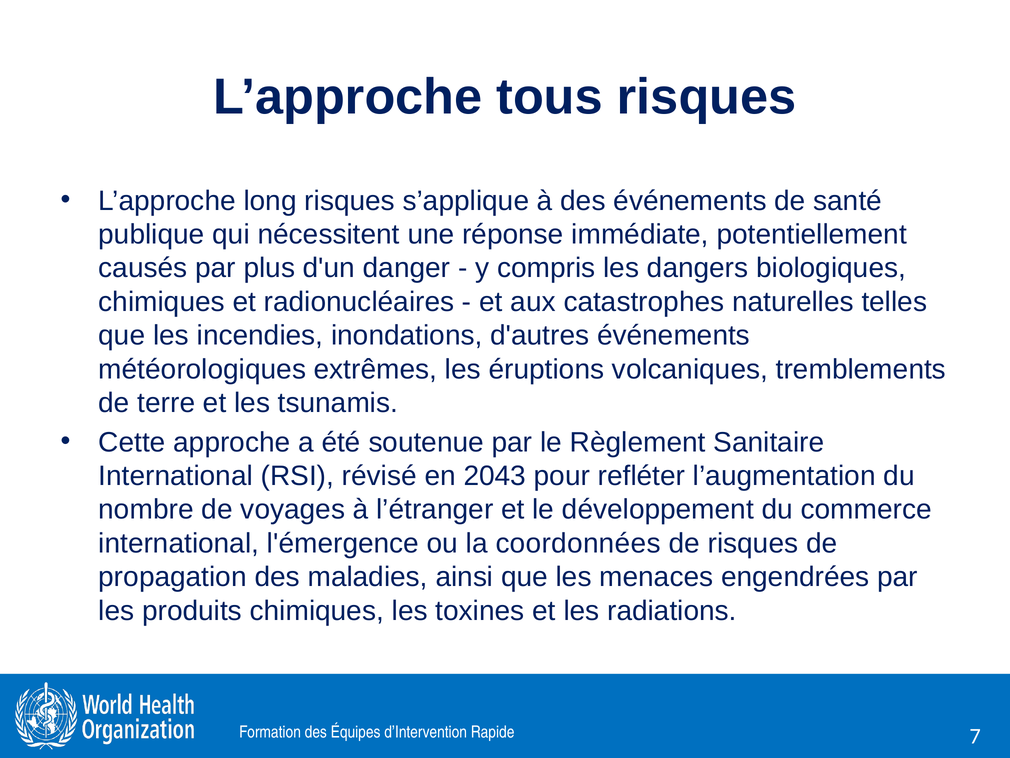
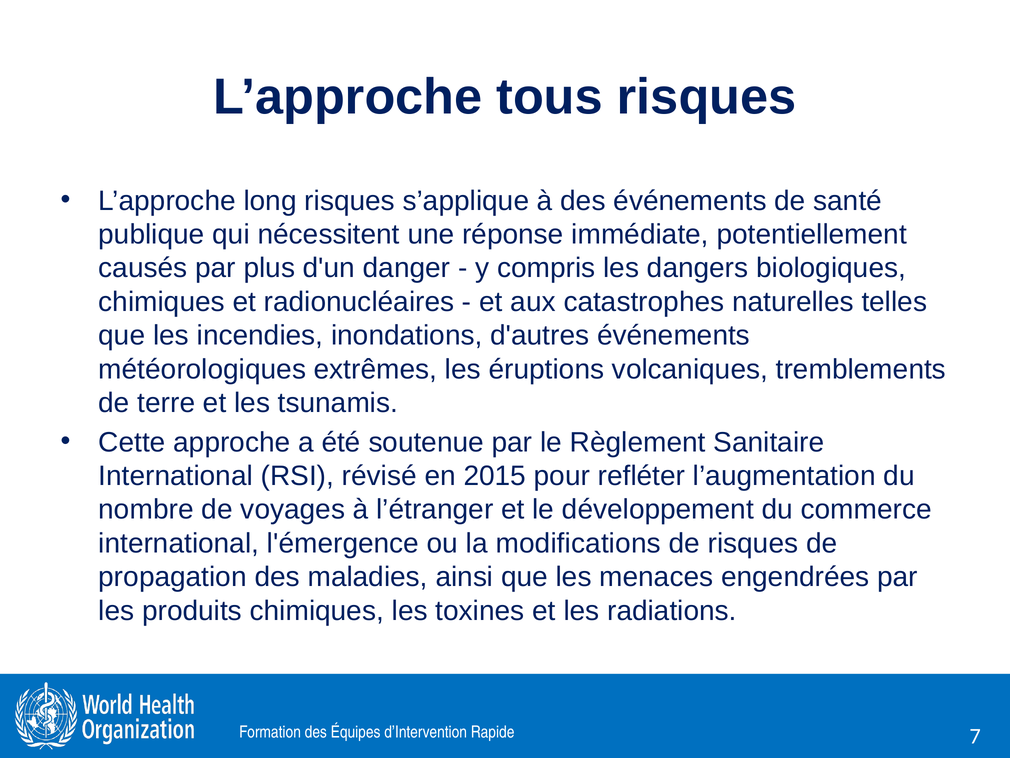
2043: 2043 -> 2015 (495, 476)
coordonnées: coordonnées -> modifications (578, 543)
